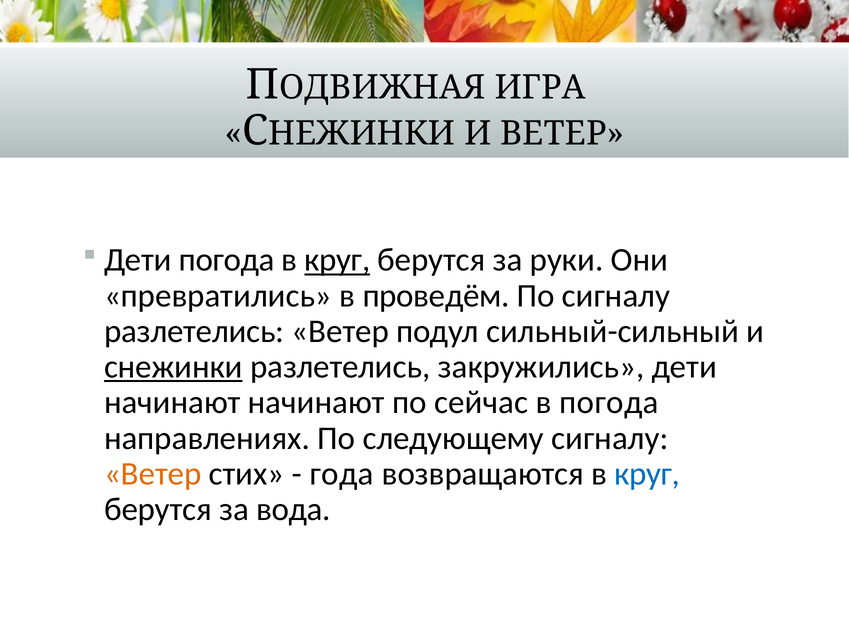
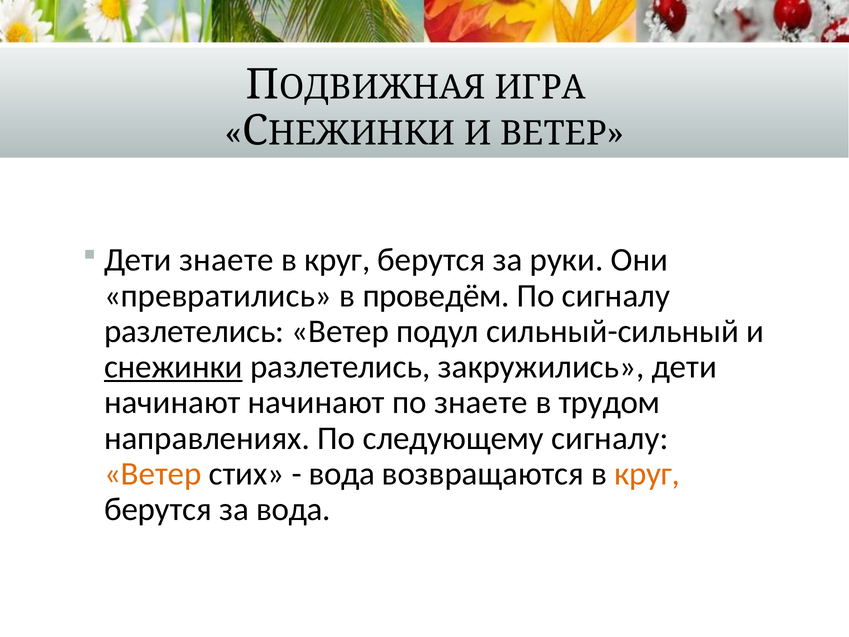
Дети погода: погода -> знаете (226, 260)
круг underline: present -> none (337, 260)
по сейчас: сейчас -> знаете (481, 402)
в погода: погода -> трудом (609, 402)
года: года -> вода (342, 474)
круг colour: blue -> orange (647, 474)
